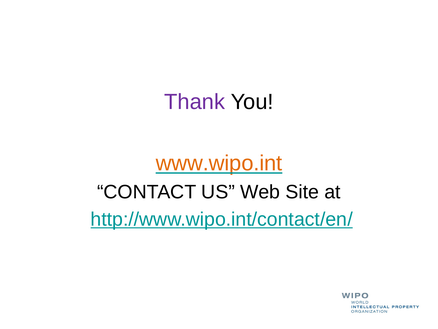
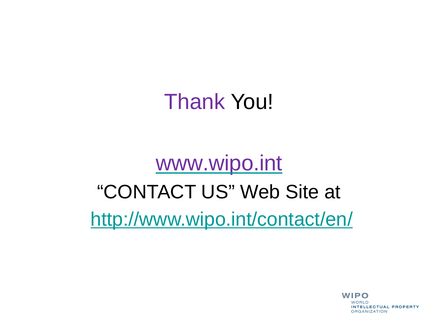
www.wipo.int colour: orange -> purple (219, 163)
